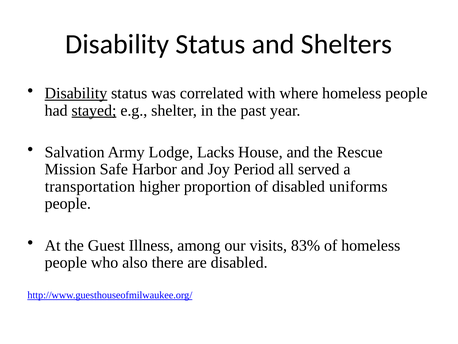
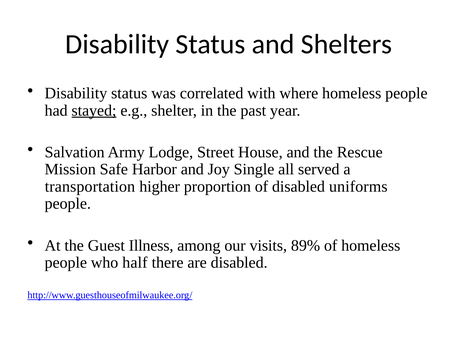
Disability underline: present -> none (76, 93)
Lacks: Lacks -> Street (216, 152)
Period: Period -> Single (254, 169)
83%: 83% -> 89% (306, 245)
also: also -> half (135, 262)
